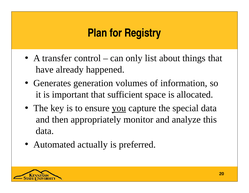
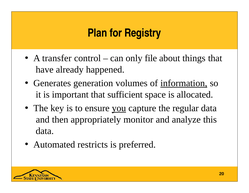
list: list -> file (151, 58)
information underline: none -> present (184, 83)
special: special -> regular (186, 108)
actually: actually -> restricts (93, 144)
